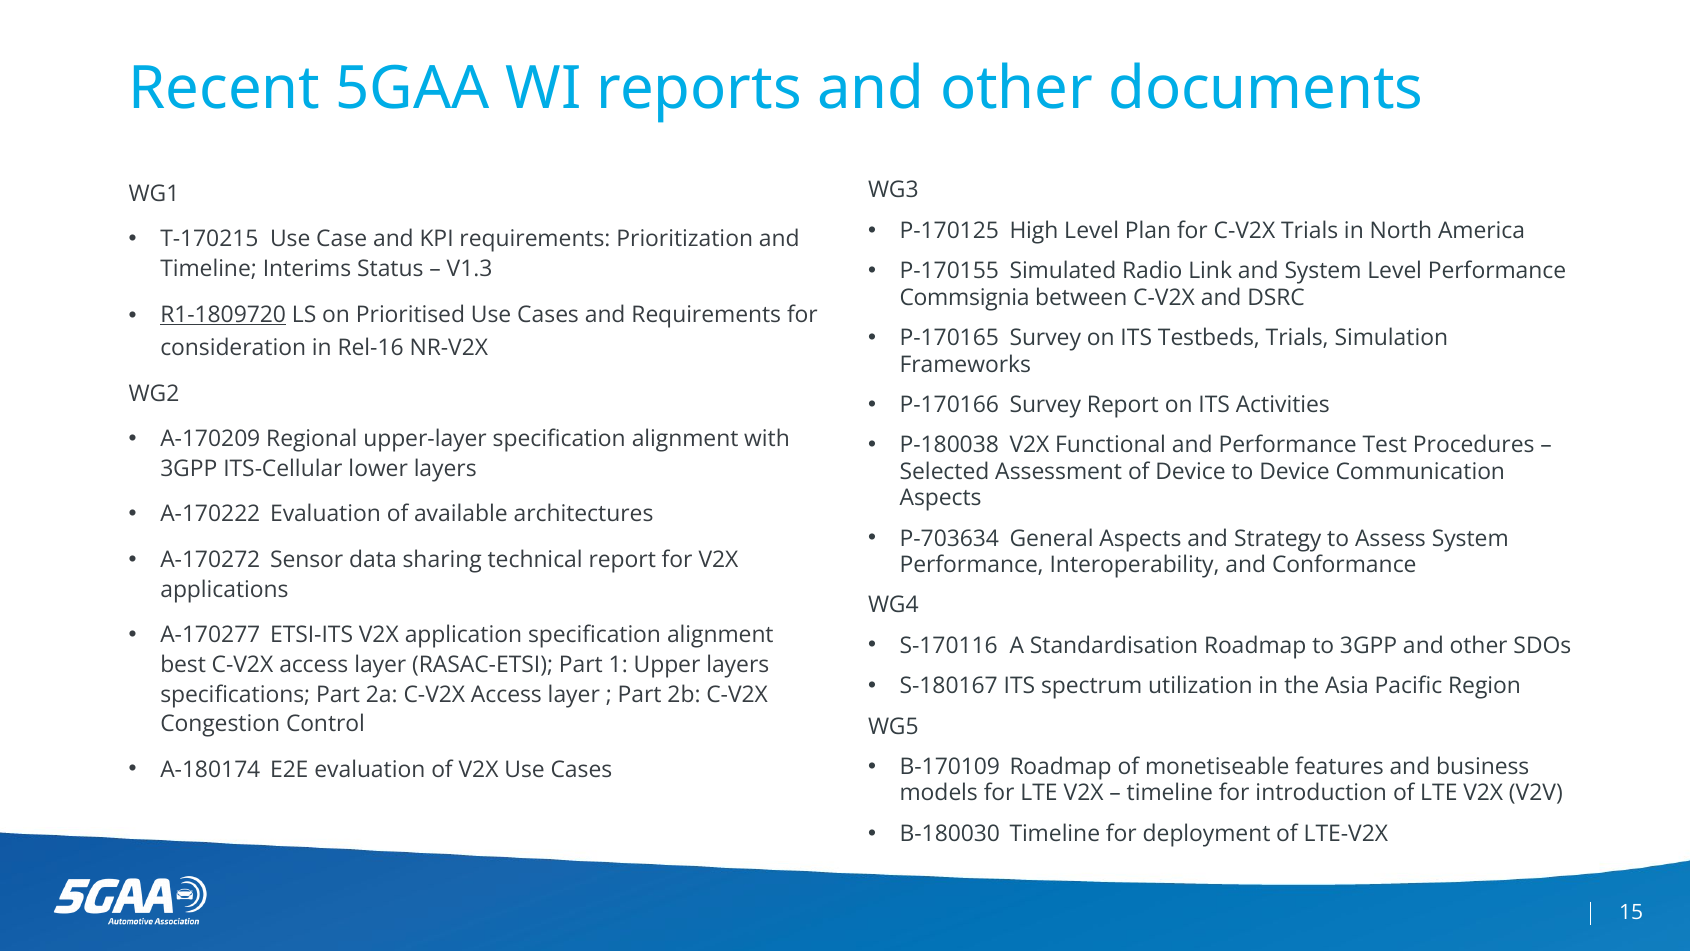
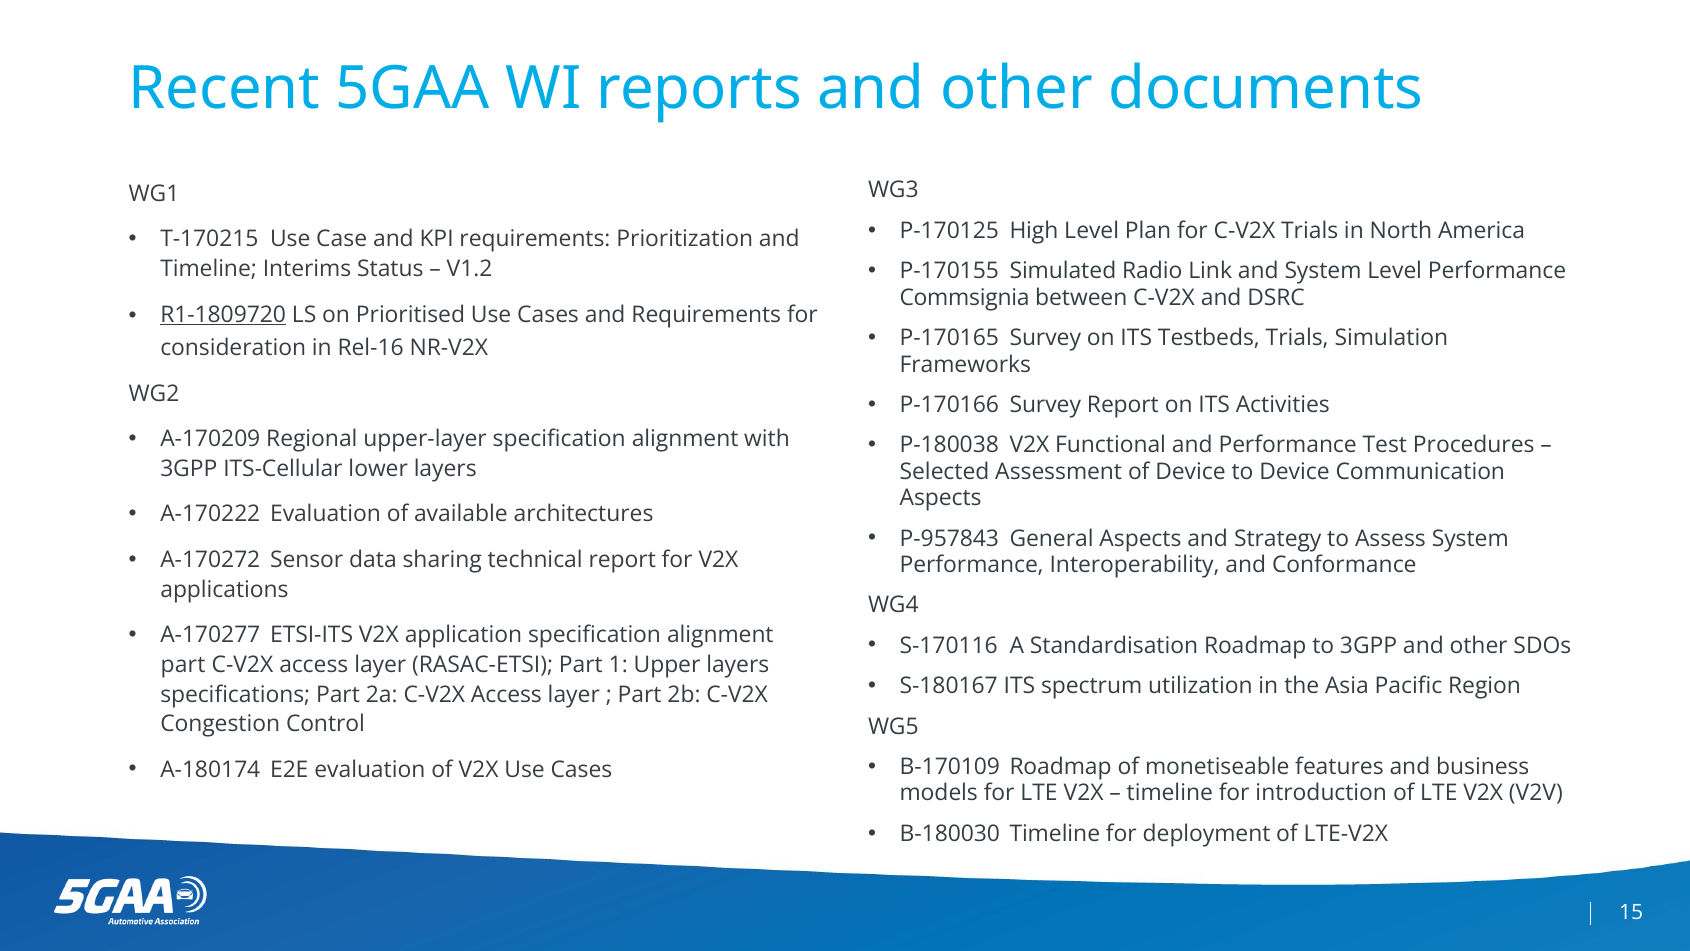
V1.3: V1.3 -> V1.2 (470, 269)
P-703634: P-703634 -> P-957843 (949, 538)
best: best -> part (183, 665)
